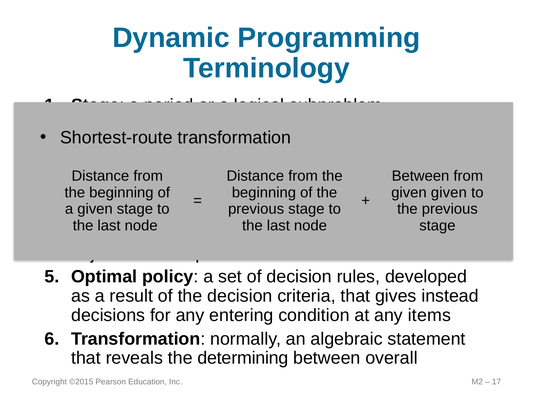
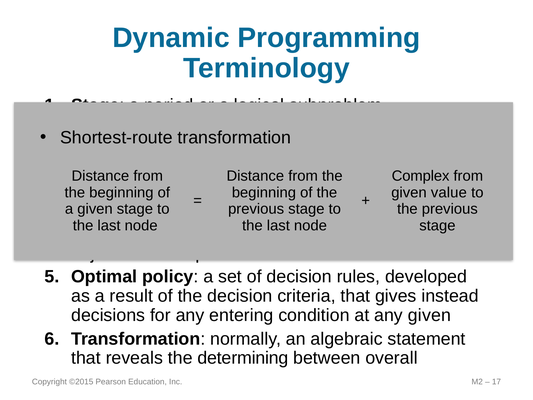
Between: Between -> Complex (421, 176)
given: given -> value (449, 192)
any items: items -> given (429, 315)
